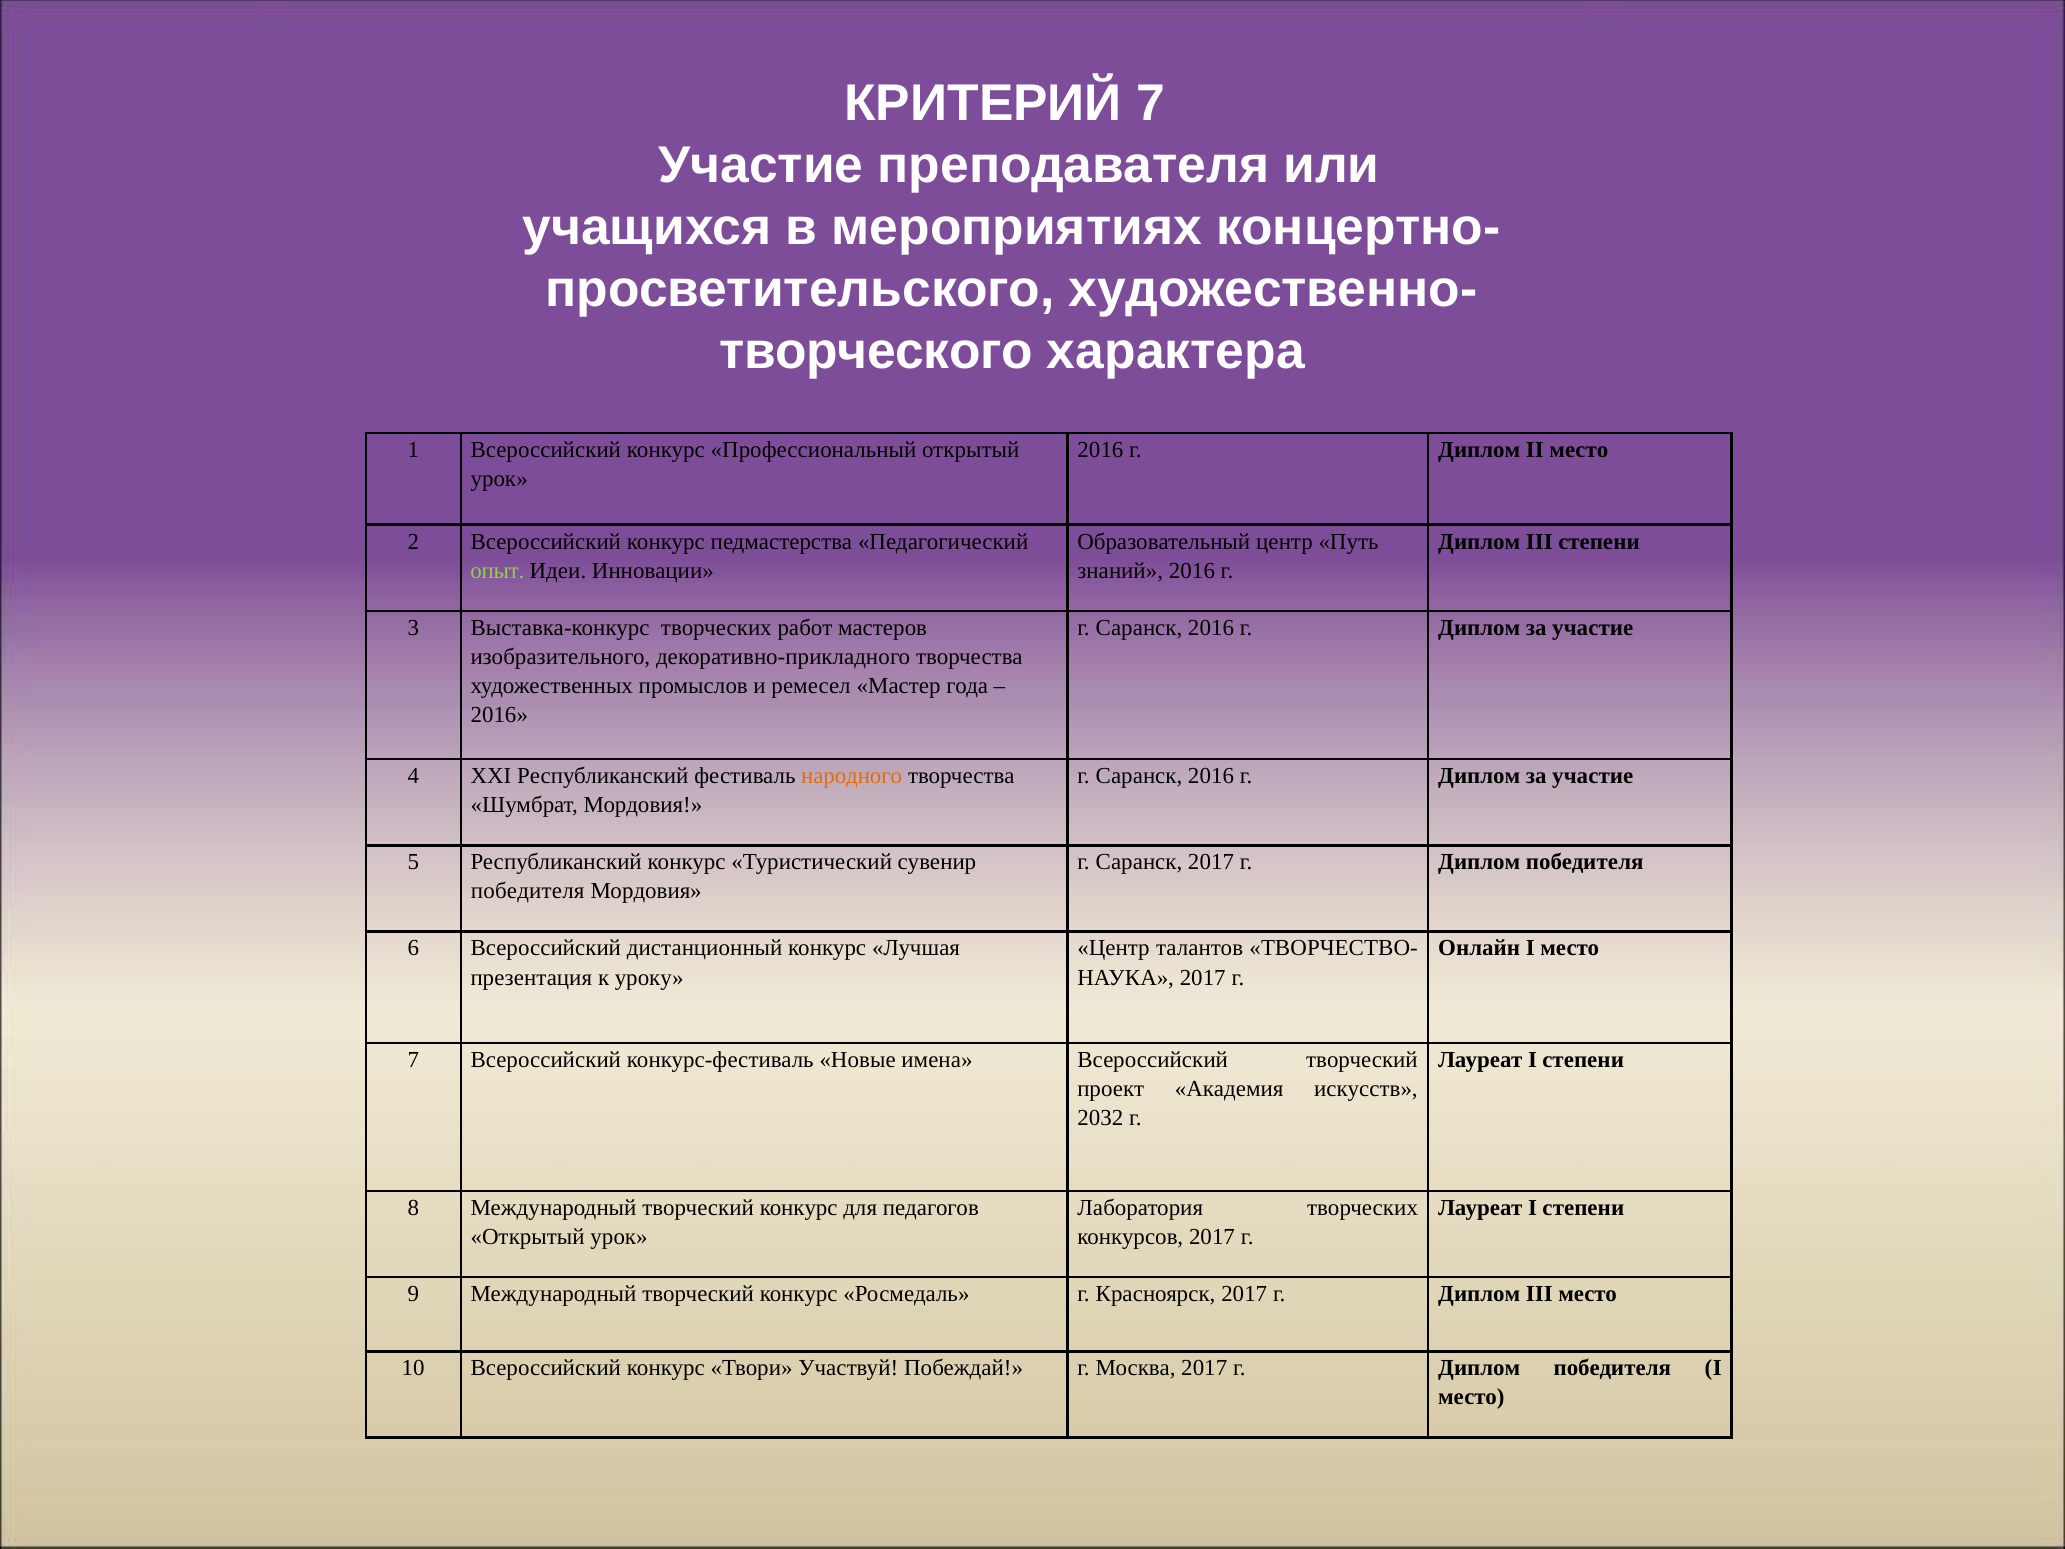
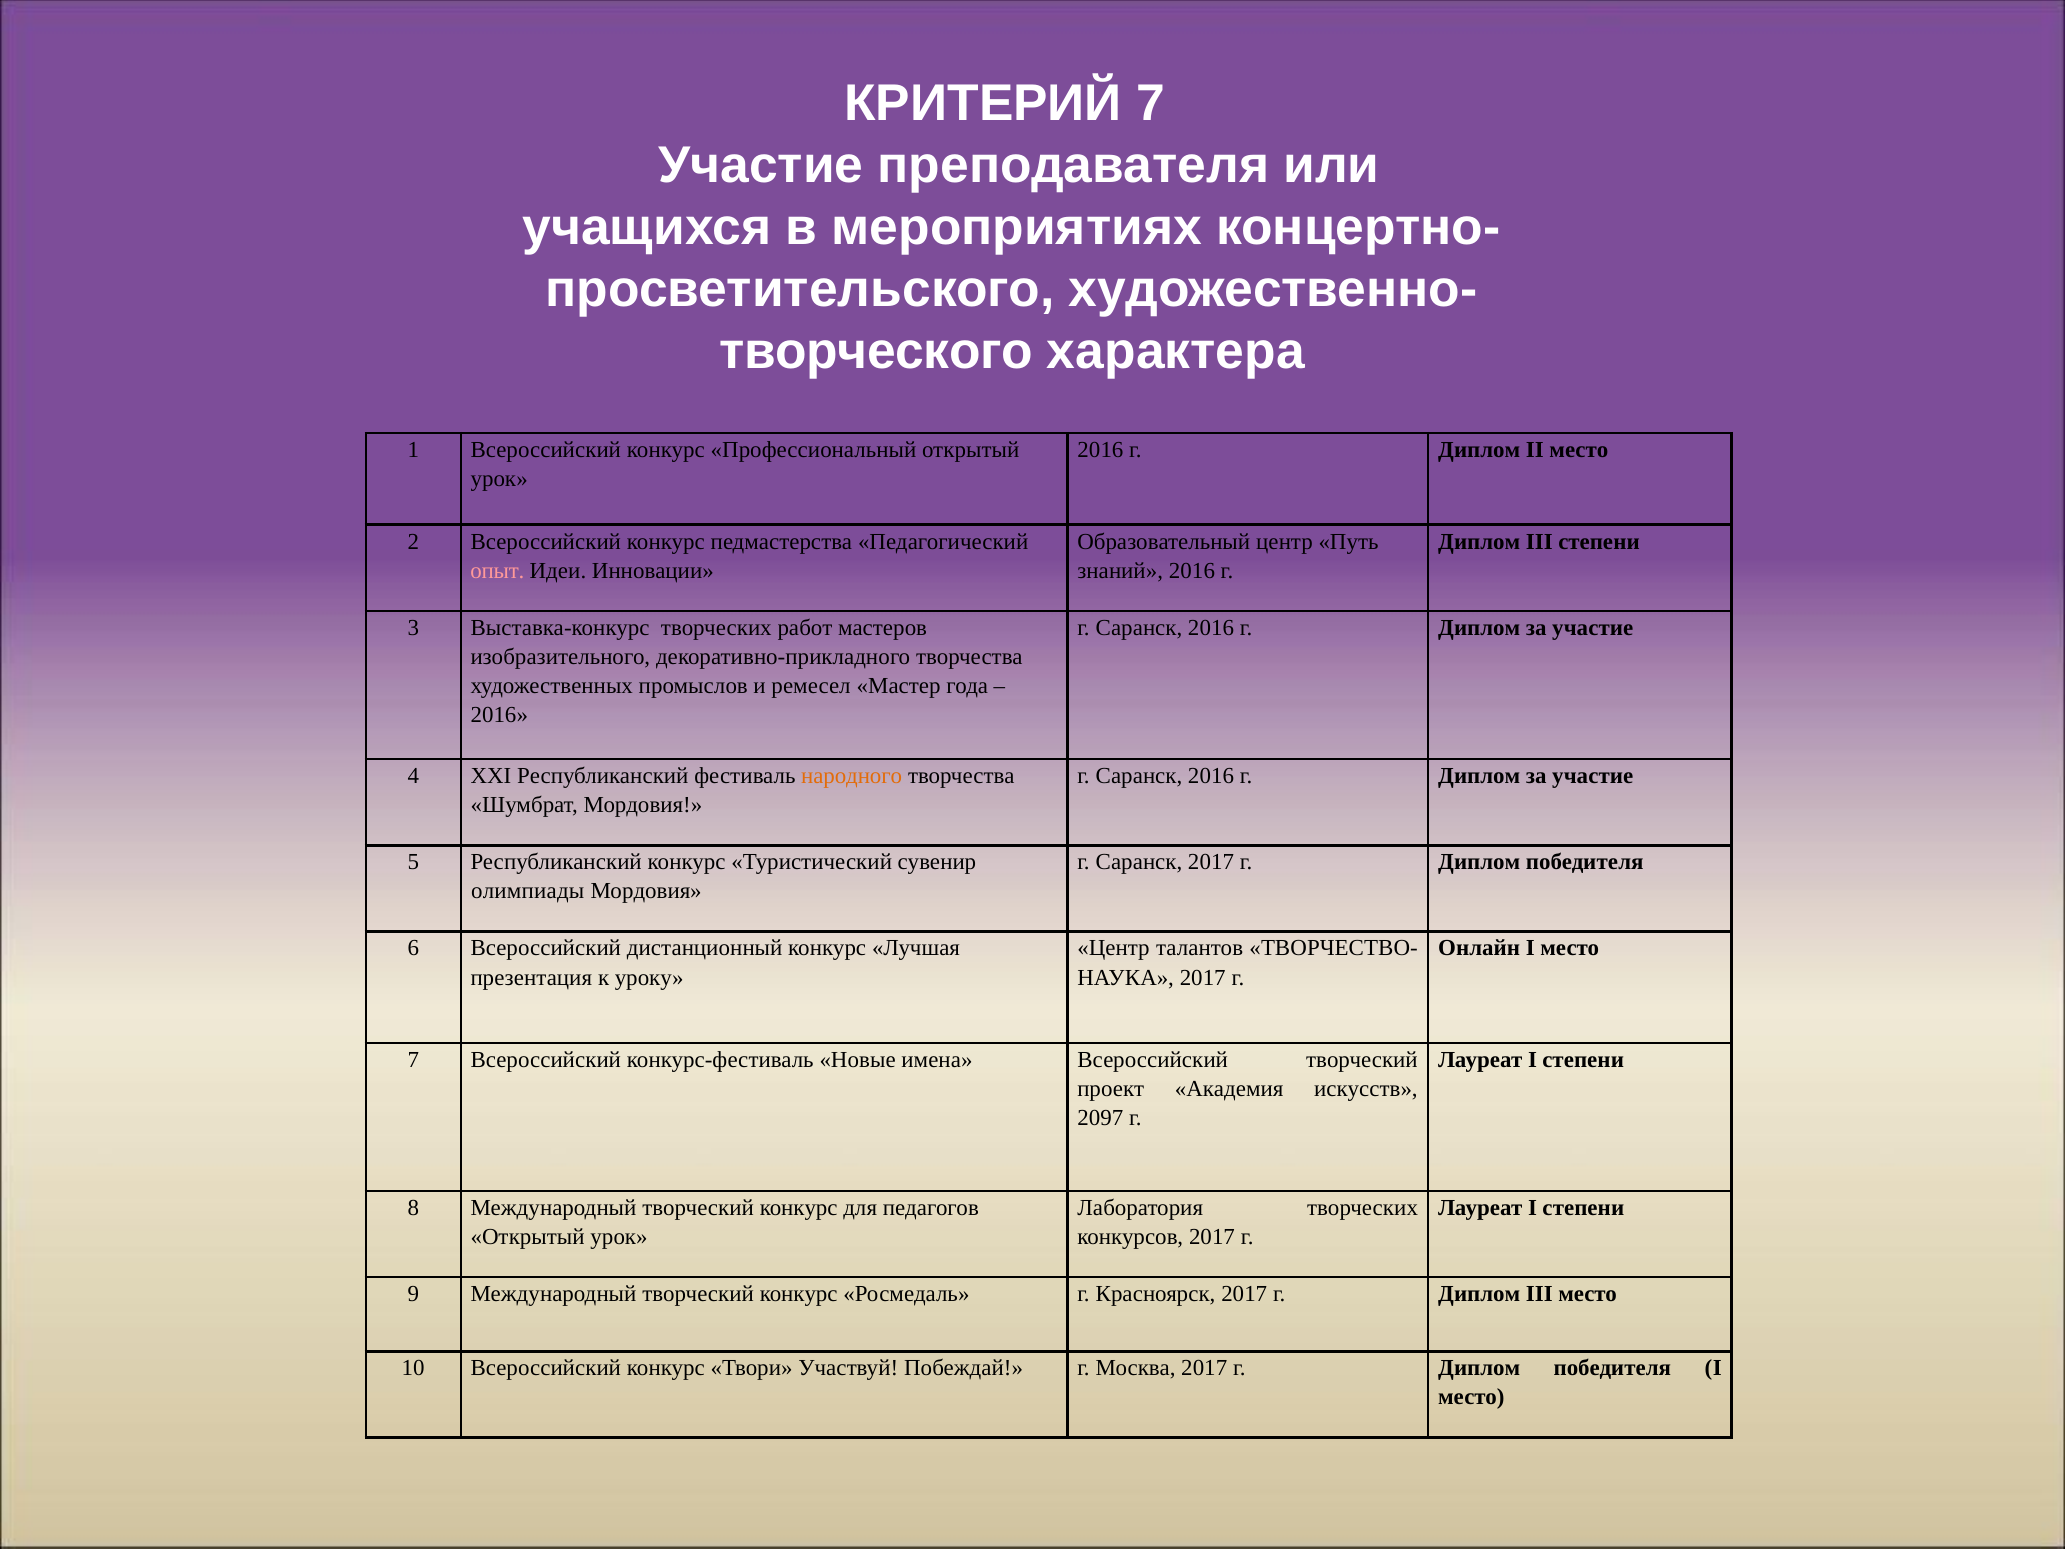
опыт colour: light green -> pink (497, 571)
победителя: победителя -> олимпиады (528, 891)
2032: 2032 -> 2097 (1100, 1118)
